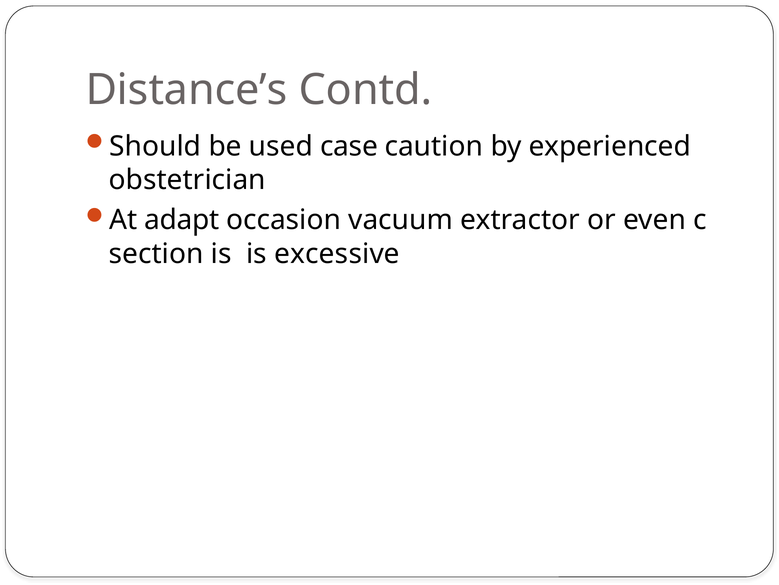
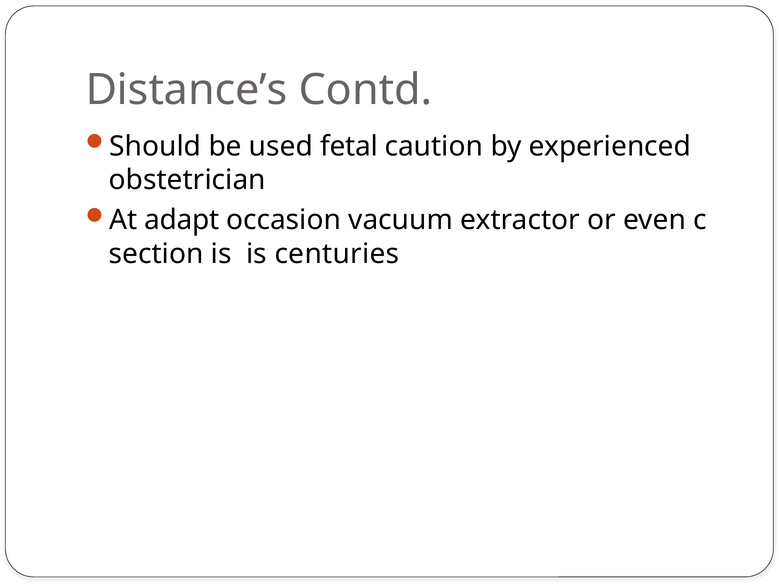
case: case -> fetal (349, 146)
excessive: excessive -> centuries (337, 254)
